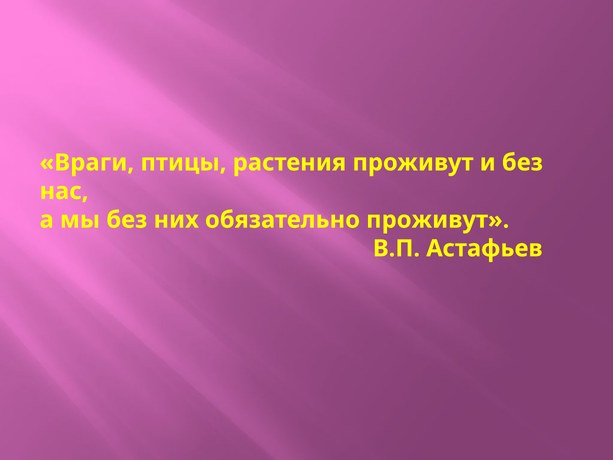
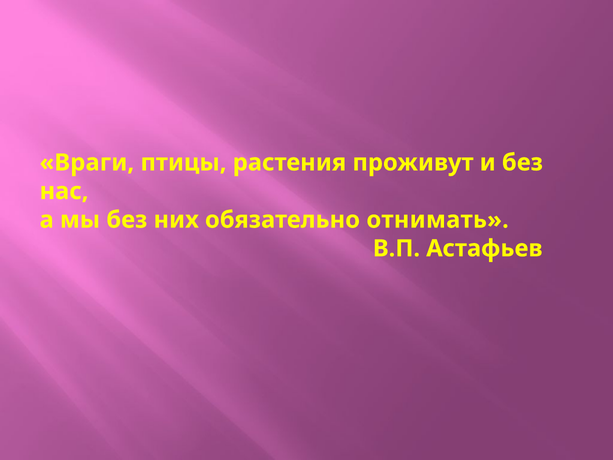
обязательно проживут: проживут -> отнимать (438, 220)
